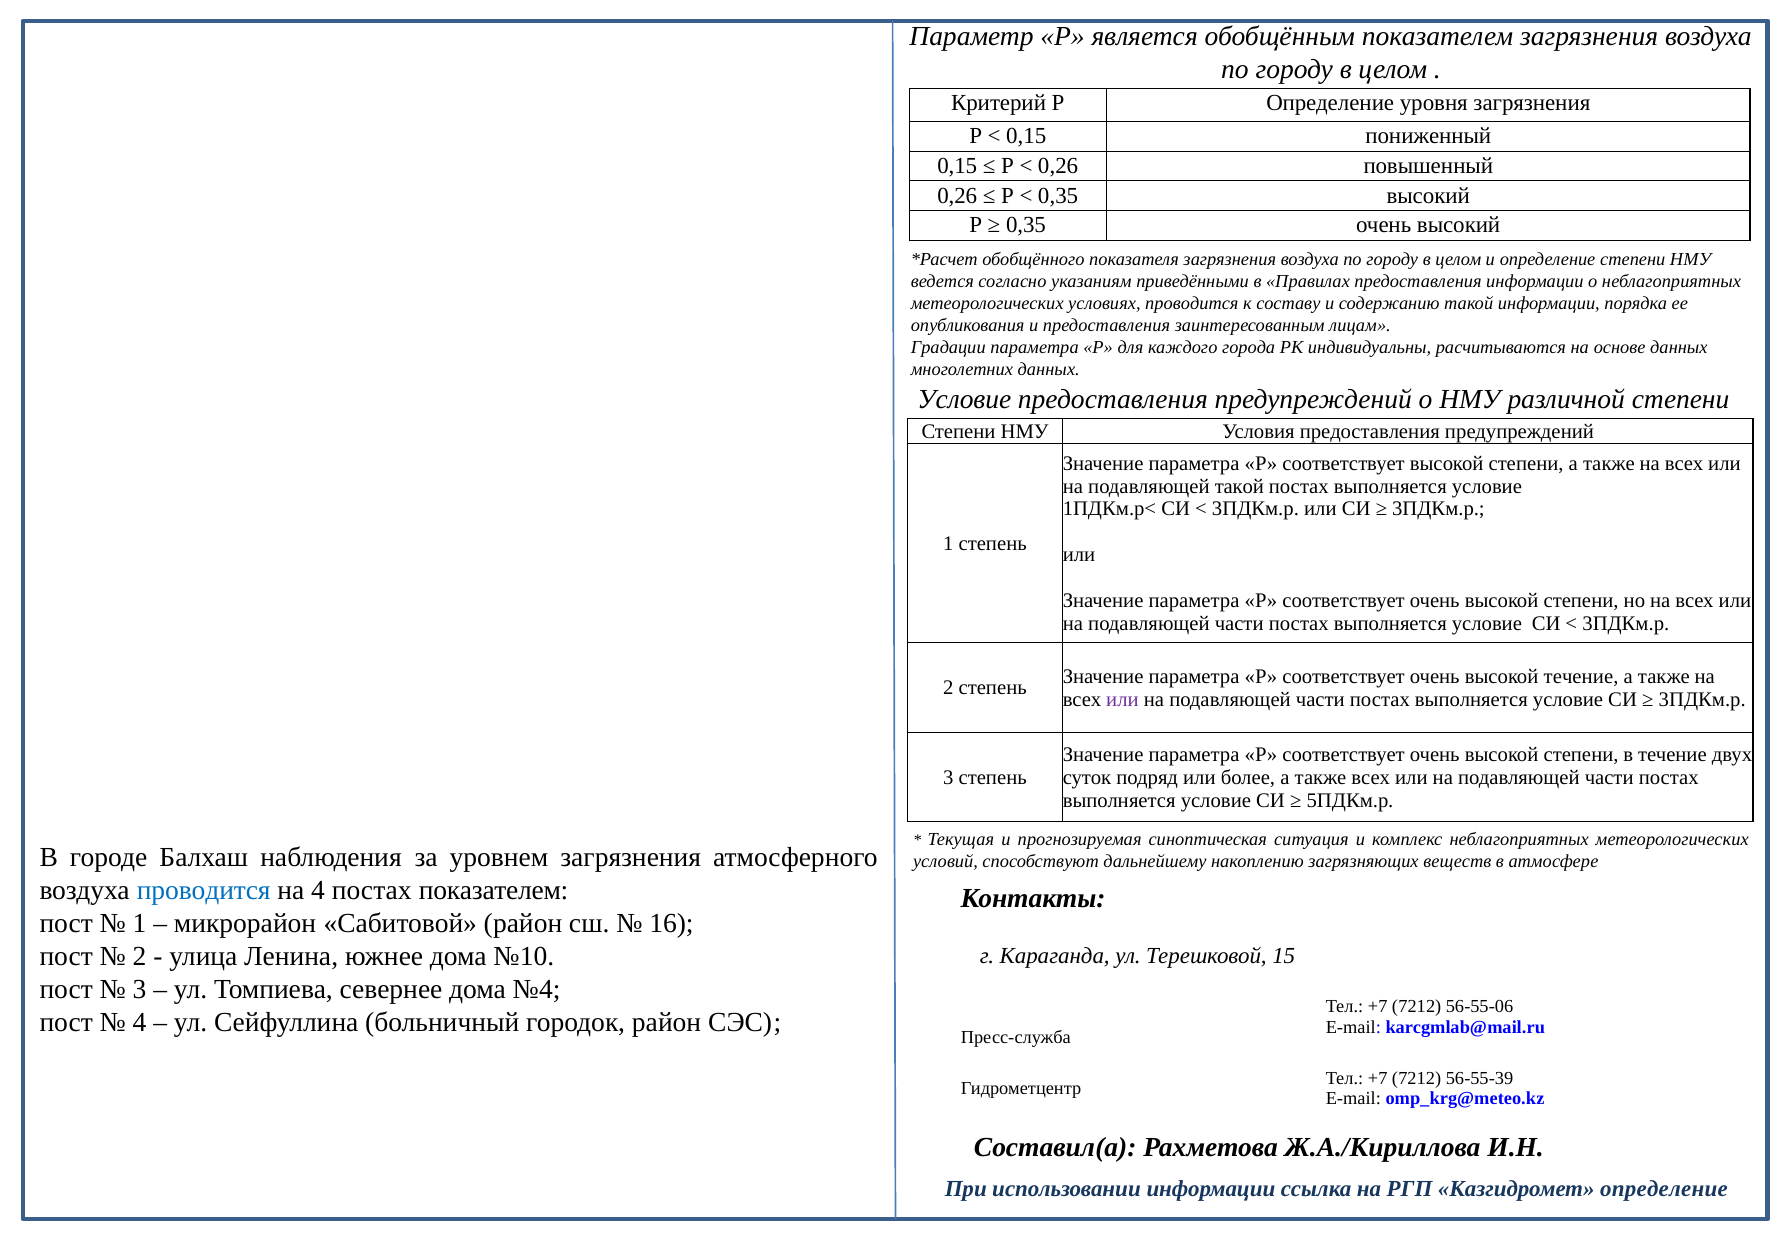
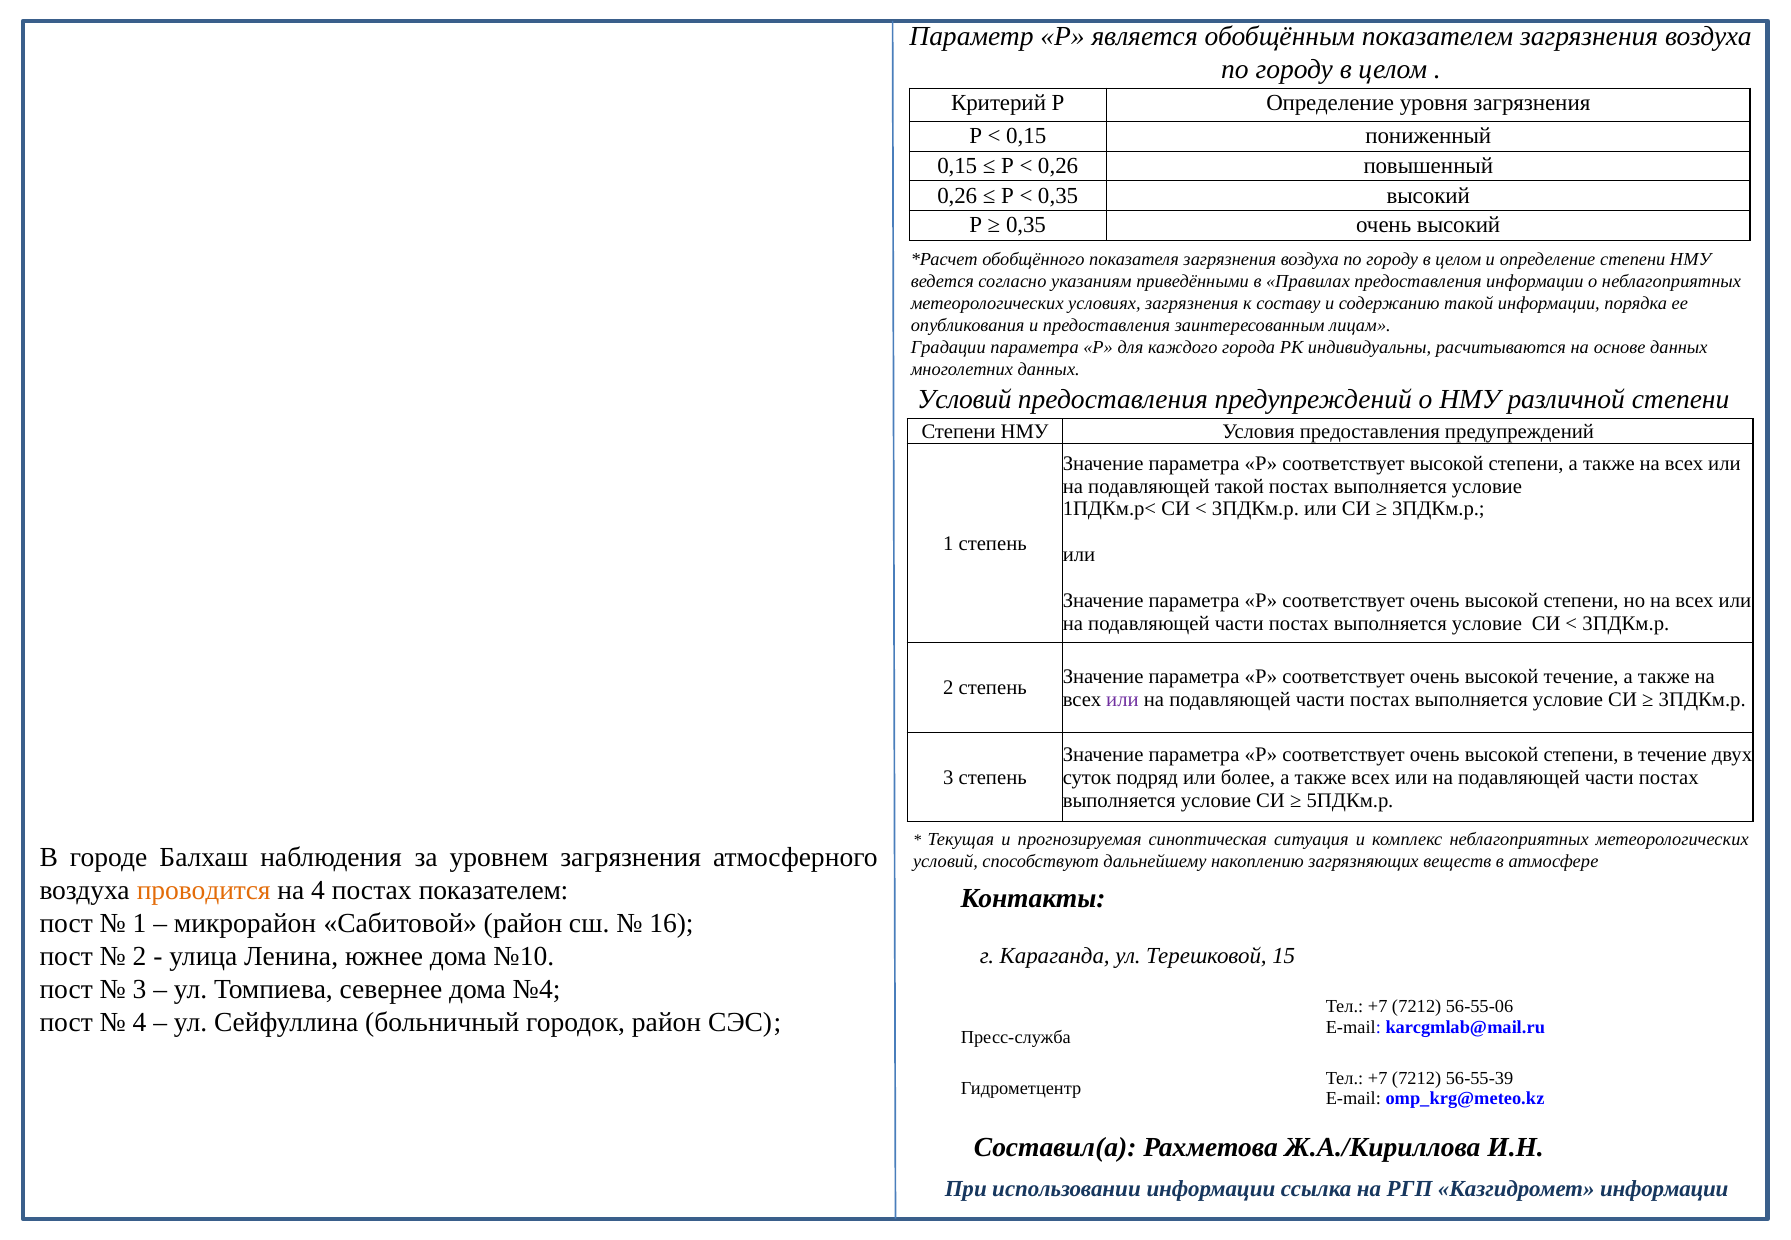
условиях проводится: проводится -> загрязнения (1192, 303)
Условие: Условие -> Условий (964, 399)
проводится colour: blue -> orange (204, 890)
Казгидромет определение: определение -> информации (1664, 1189)
